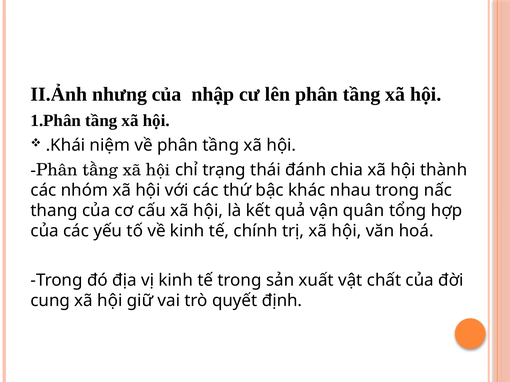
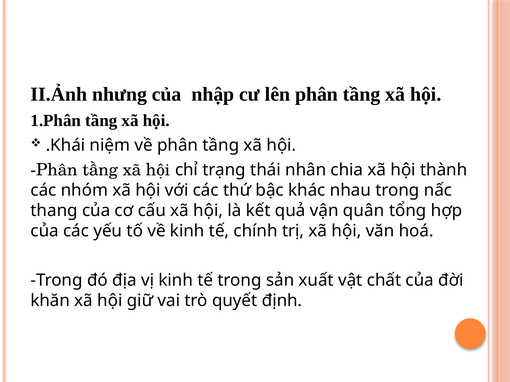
đánh: đánh -> nhân (306, 170)
cung: cung -> khăn (50, 301)
